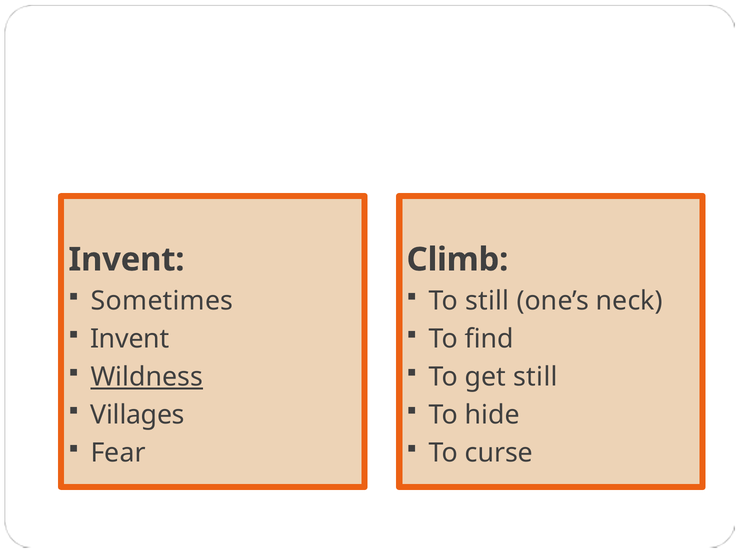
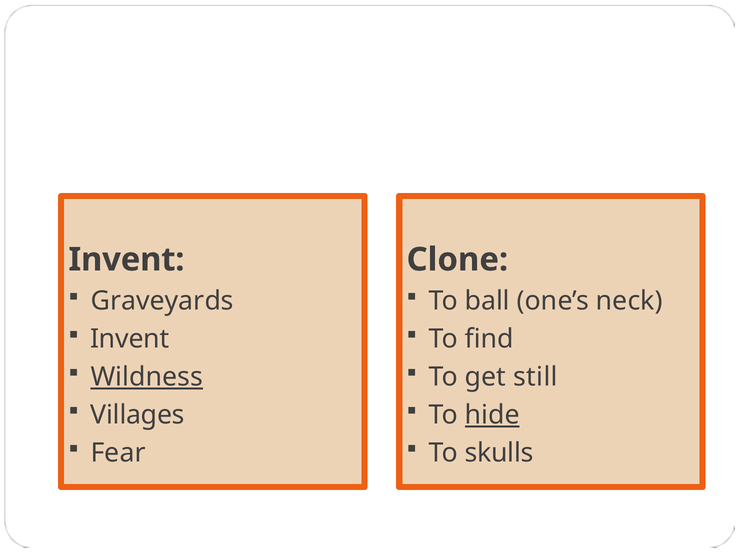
Climb: Climb -> Clone (457, 260)
Sometimes: Sometimes -> Graveyards (162, 301)
To still: still -> ball (487, 301)
hide underline: none -> present (492, 415)
curse: curse -> skulls (499, 453)
